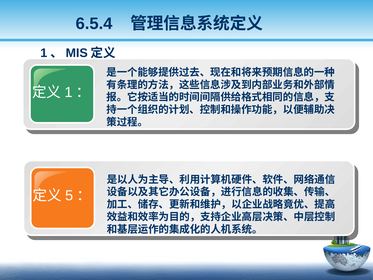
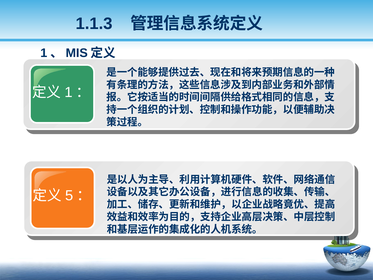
6.5.4: 6.5.4 -> 1.1.3 (94, 24)
